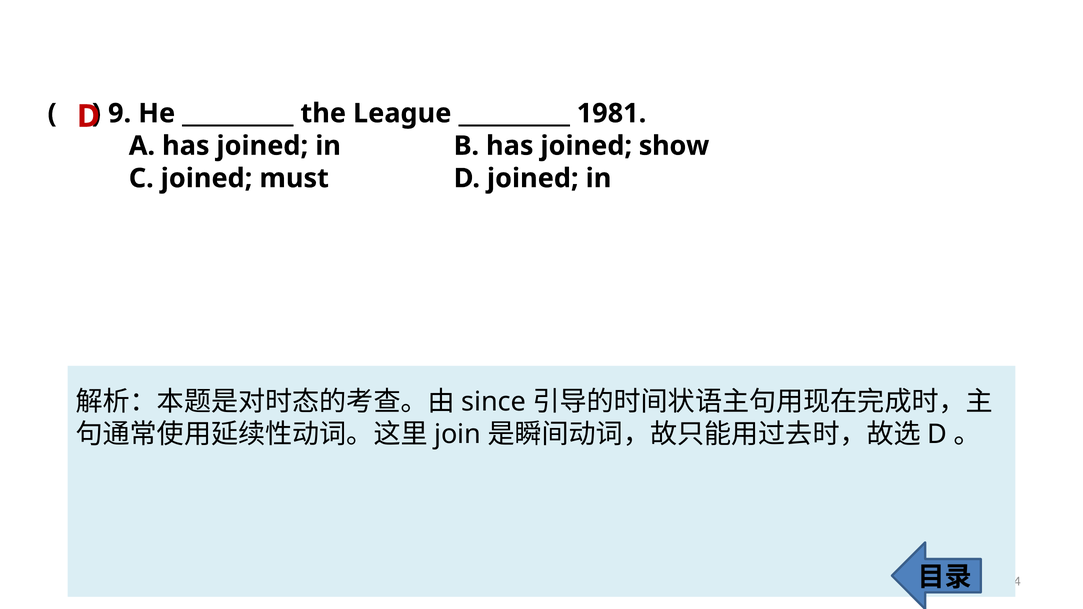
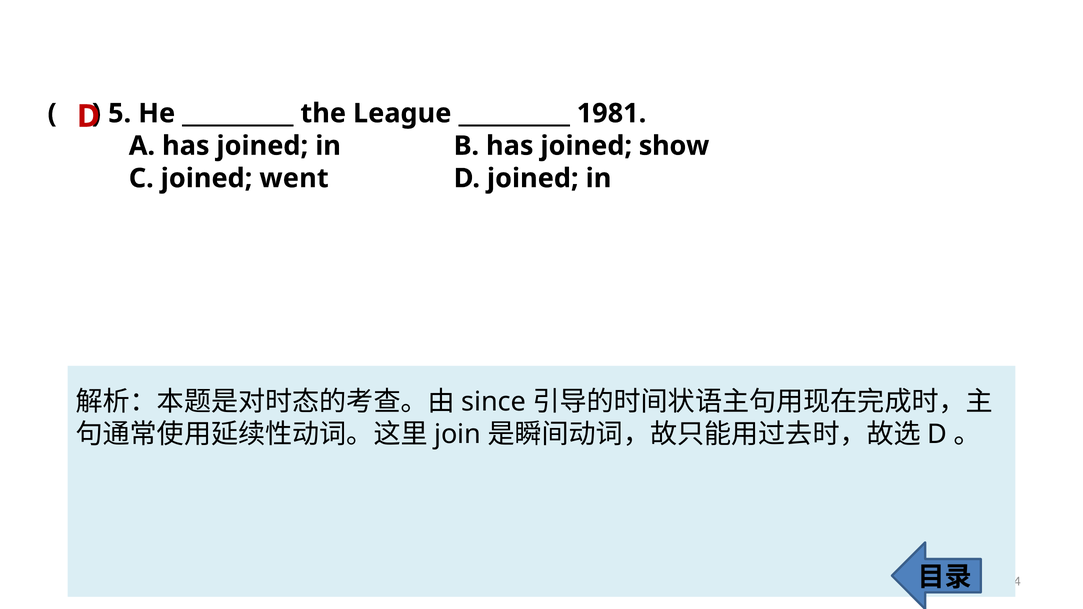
9: 9 -> 5 (120, 113)
must: must -> went (294, 178)
